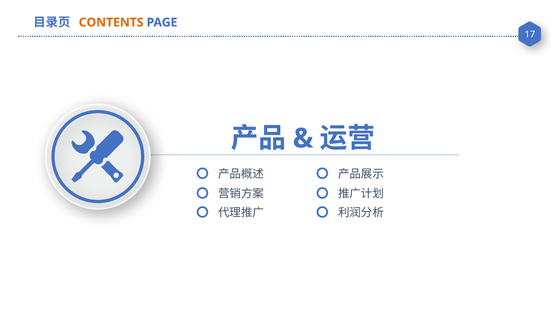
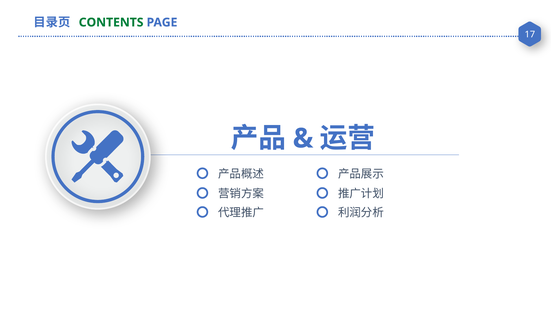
CONTENTS colour: orange -> green (111, 22)
